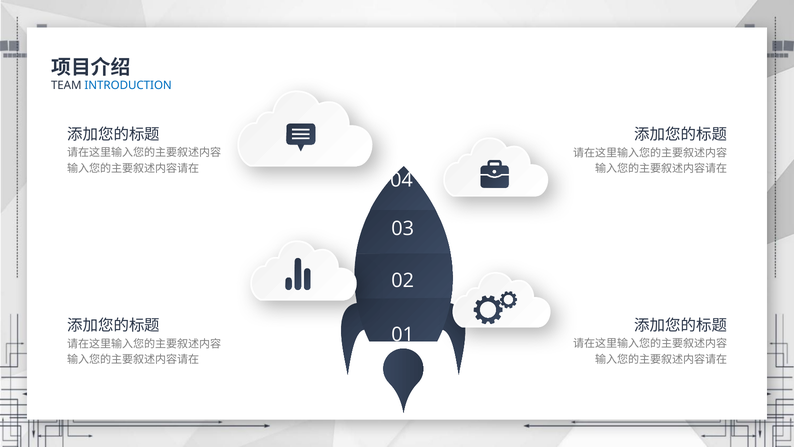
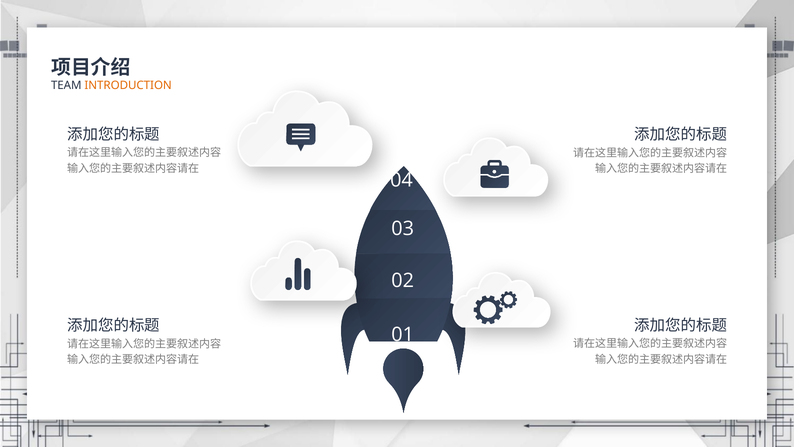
INTRODUCTION colour: blue -> orange (128, 85)
